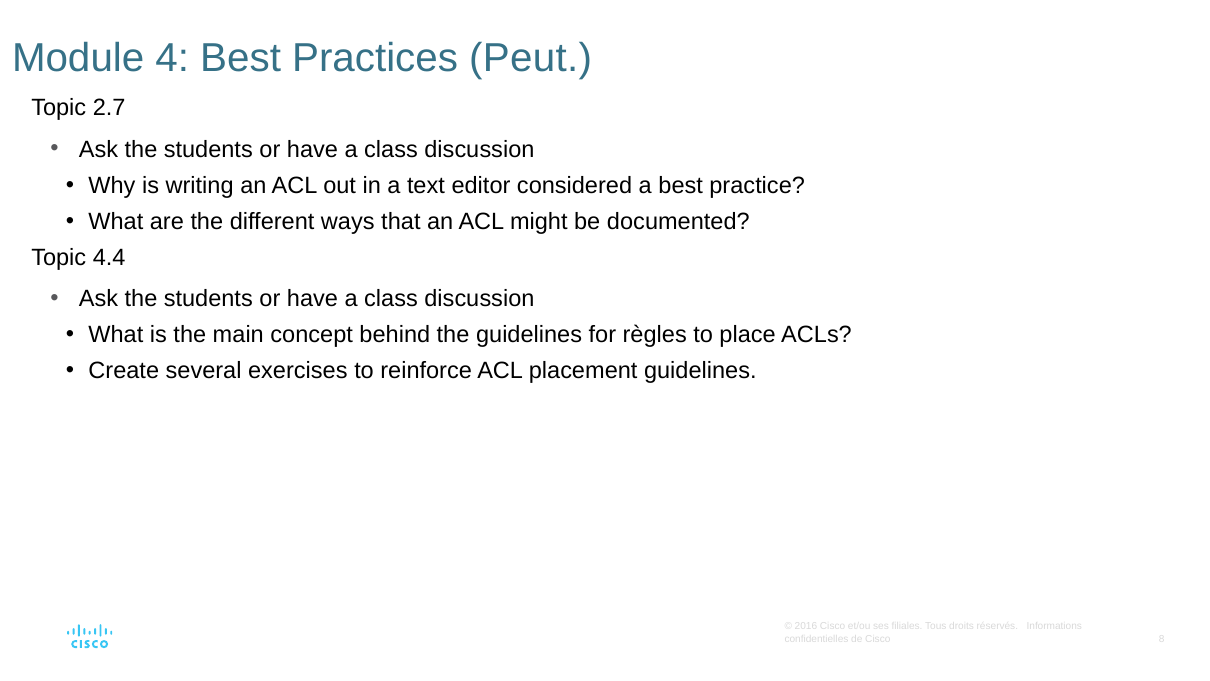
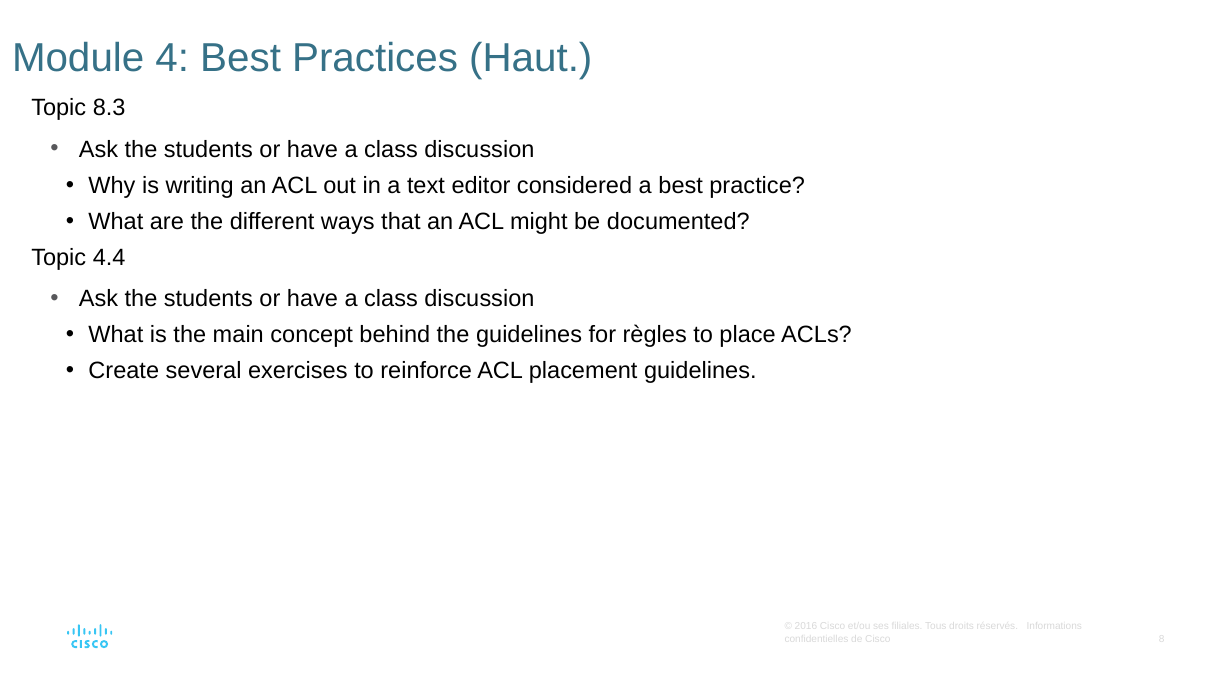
Peut: Peut -> Haut (531, 58)
2.7: 2.7 -> 8.3 (109, 108)
